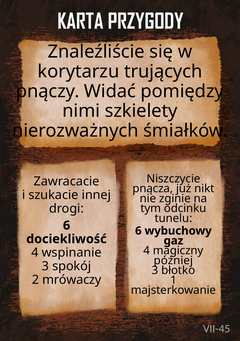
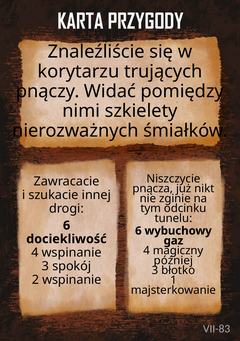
2 mrówaczy: mrówaczy -> wspinanie (72, 280)
VII-45: VII-45 -> VII-83 (217, 329)
